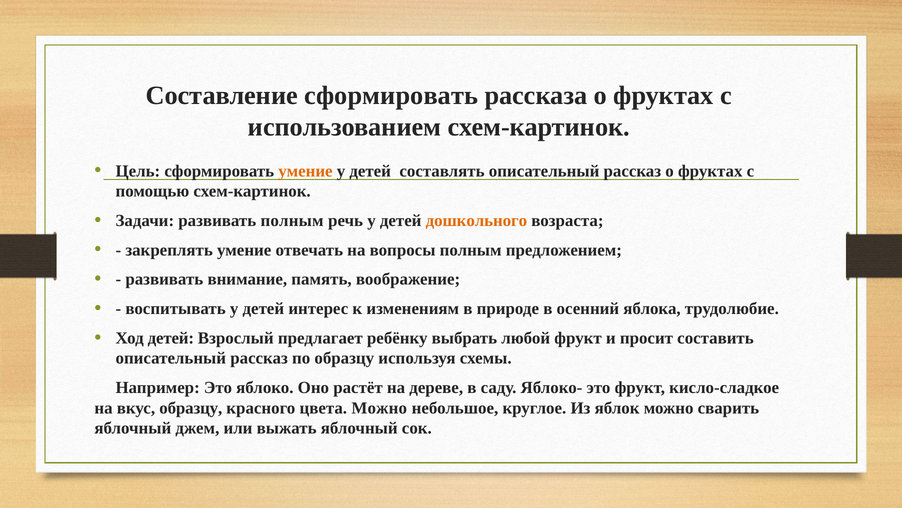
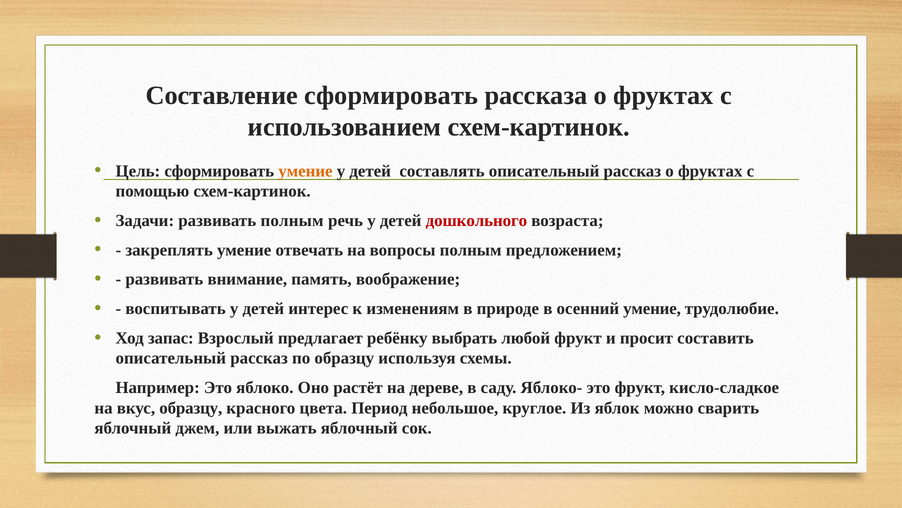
дошкольного colour: orange -> red (476, 220)
осенний яблока: яблока -> умение (652, 308)
Ход детей: детей -> запас (171, 338)
цвета Можно: Можно -> Период (379, 408)
